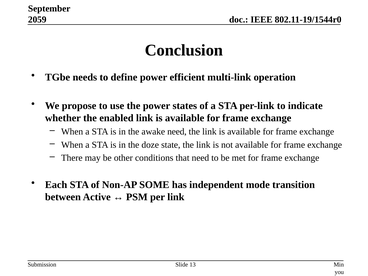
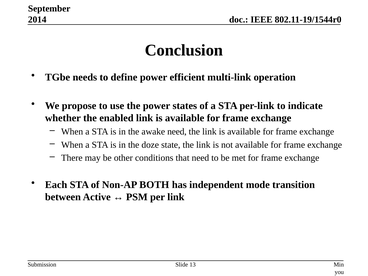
2059: 2059 -> 2014 (37, 20)
SOME: SOME -> BOTH (154, 185)
